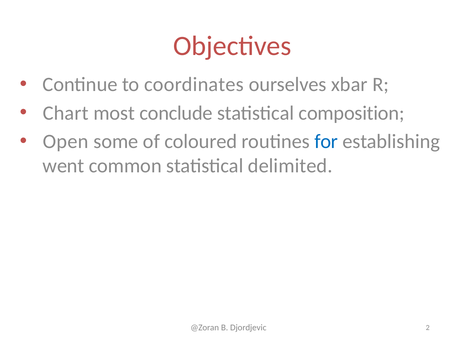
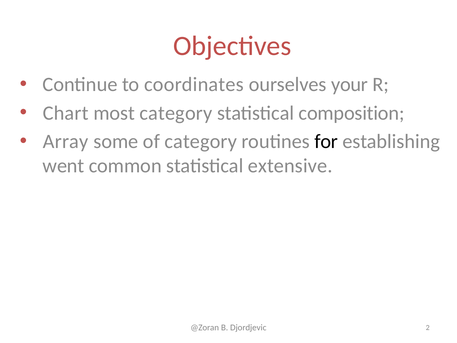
xbar: xbar -> your (350, 84)
most conclude: conclude -> category (176, 113)
Open: Open -> Array (66, 141)
of coloured: coloured -> category (201, 141)
for colour: blue -> black (326, 141)
delimited: delimited -> extensive (290, 166)
